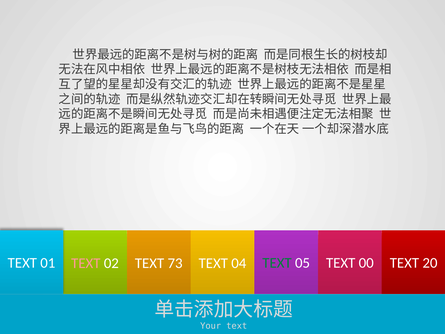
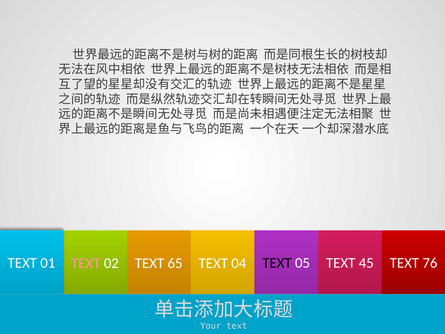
73: 73 -> 65 (175, 263)
TEXT colour: green -> black (277, 263)
00: 00 -> 45 (366, 263)
20: 20 -> 76 (430, 263)
